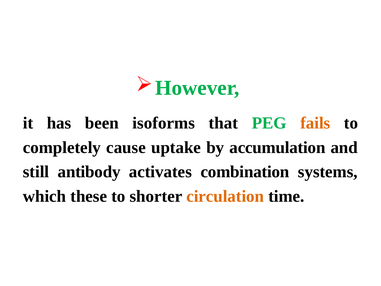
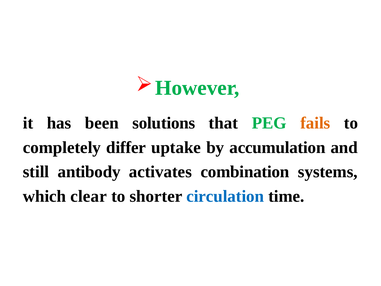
isoforms: isoforms -> solutions (164, 123)
cause: cause -> differ (126, 147)
these: these -> clear (89, 196)
circulation colour: orange -> blue (225, 196)
